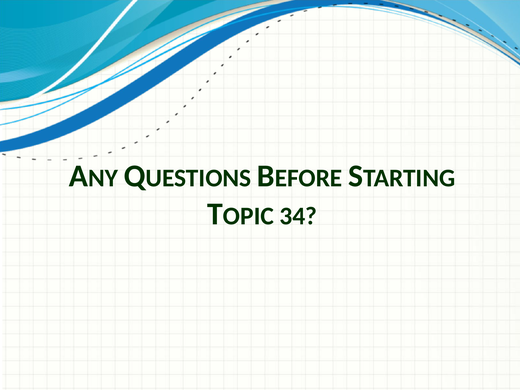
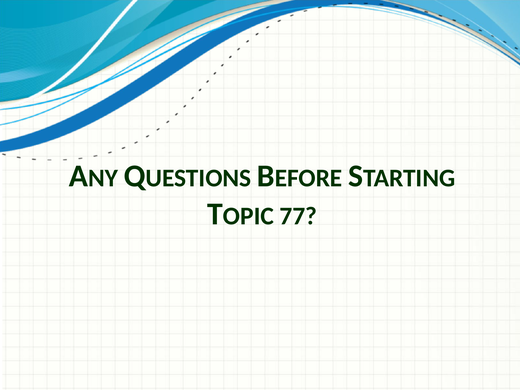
34: 34 -> 77 (298, 216)
